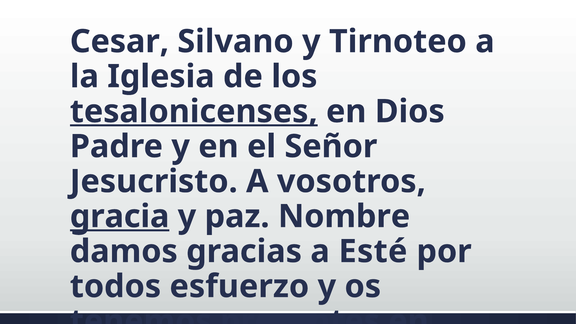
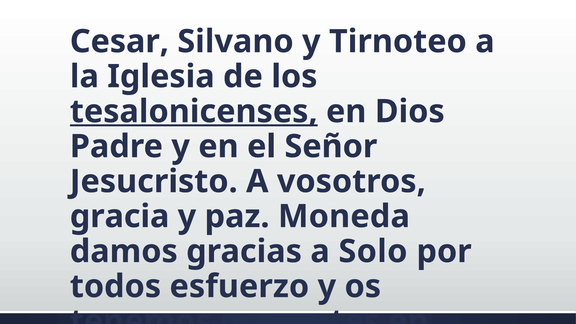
gracia underline: present -> none (120, 216)
Nombre: Nombre -> Moneda (344, 216)
Esté: Esté -> Solo (373, 251)
